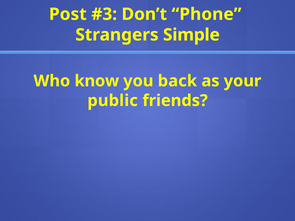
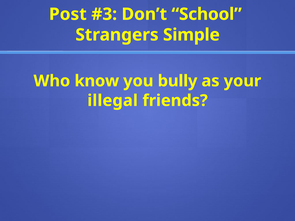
Phone: Phone -> School (207, 14)
back: back -> bully (178, 81)
public: public -> illegal (113, 101)
